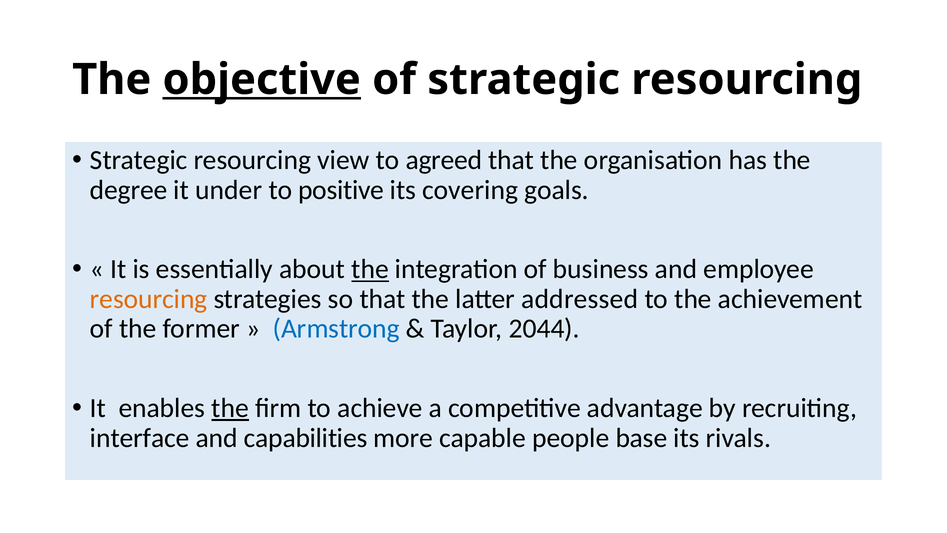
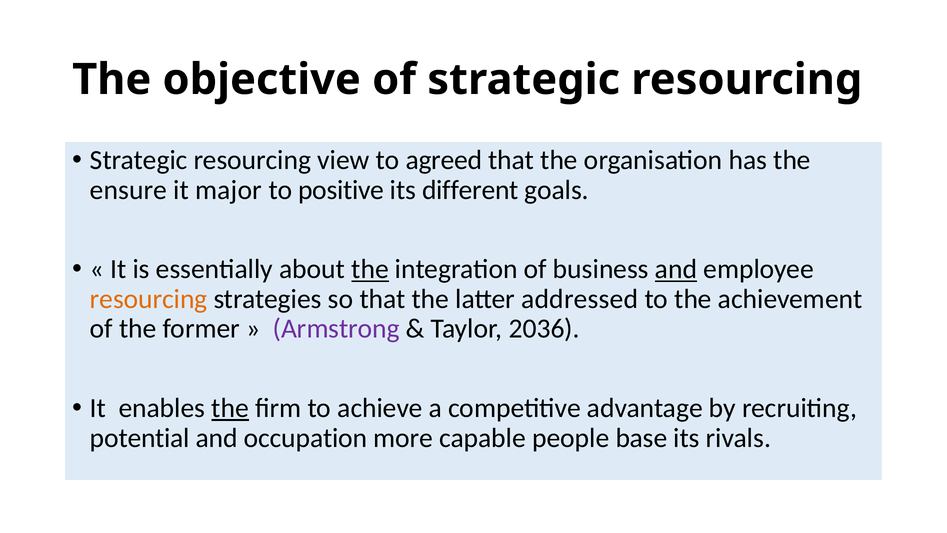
objective underline: present -> none (262, 80)
degree: degree -> ensure (129, 190)
under: under -> major (229, 190)
covering: covering -> different (470, 190)
and underline: none -> present (676, 269)
Armstrong colour: blue -> purple (336, 329)
2044: 2044 -> 2036 (544, 329)
interface: interface -> potential (140, 438)
capabilities: capabilities -> occupation (306, 438)
